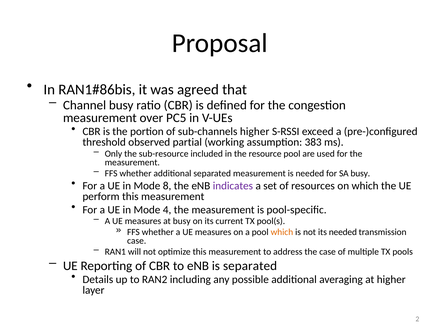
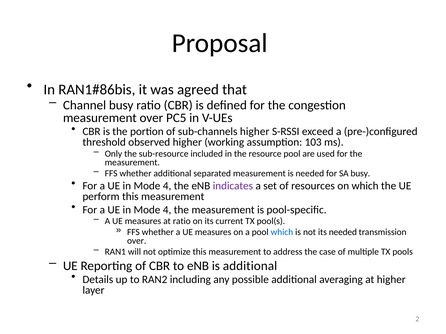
observed partial: partial -> higher (187, 142)
383: 383 -> 103 (313, 142)
8: 8 -> 4 (167, 186)
at busy: busy -> ratio (182, 221)
which colour: orange -> blue (282, 232)
case: case -> over (137, 241)
is separated: separated -> additional (250, 266)
